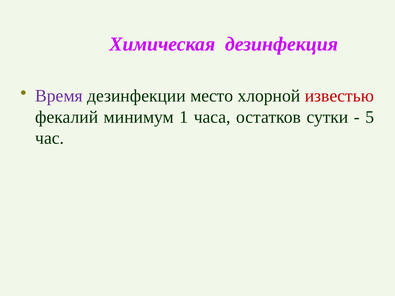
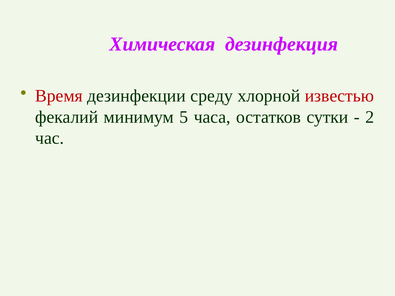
Время colour: purple -> red (59, 96)
место: место -> среду (212, 96)
1: 1 -> 5 (184, 117)
5: 5 -> 2 (370, 117)
